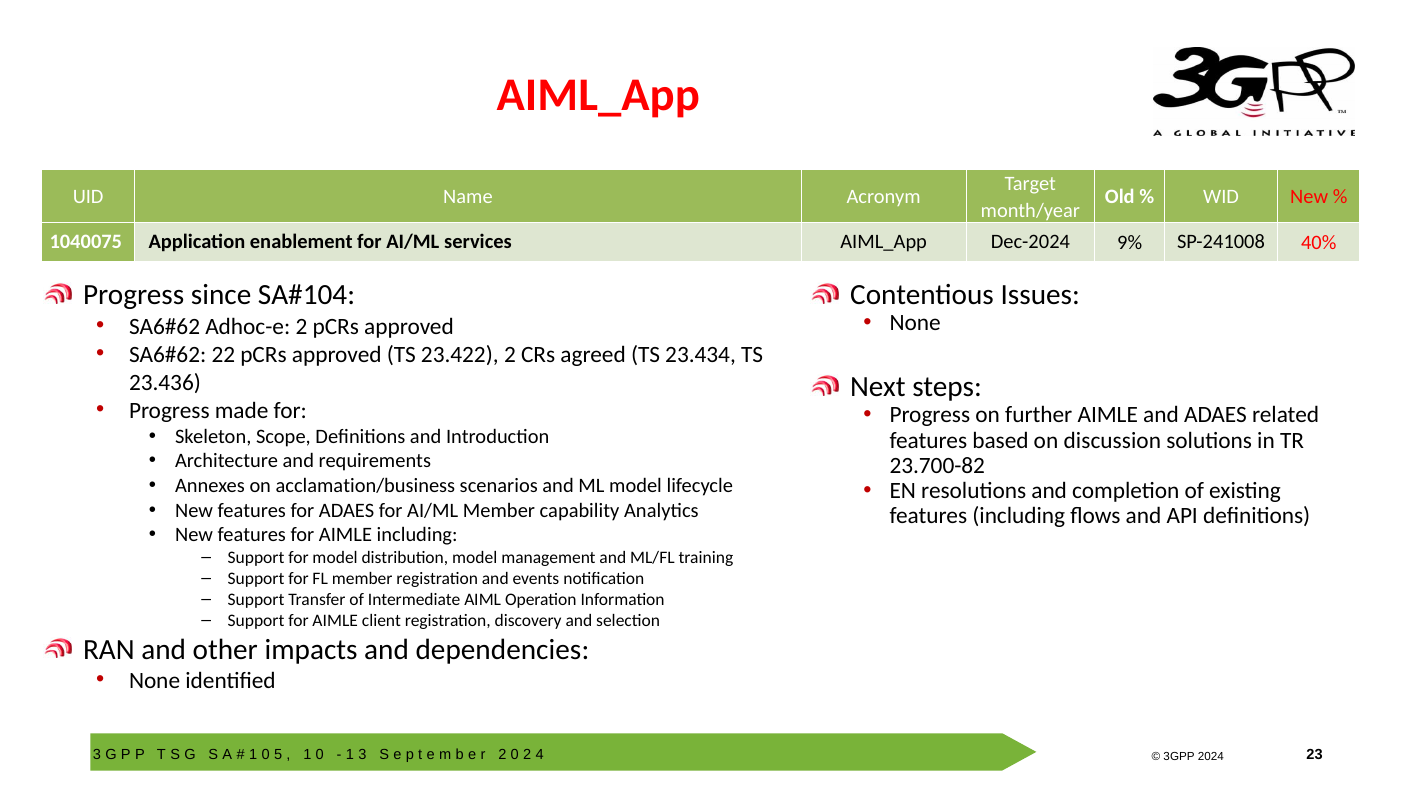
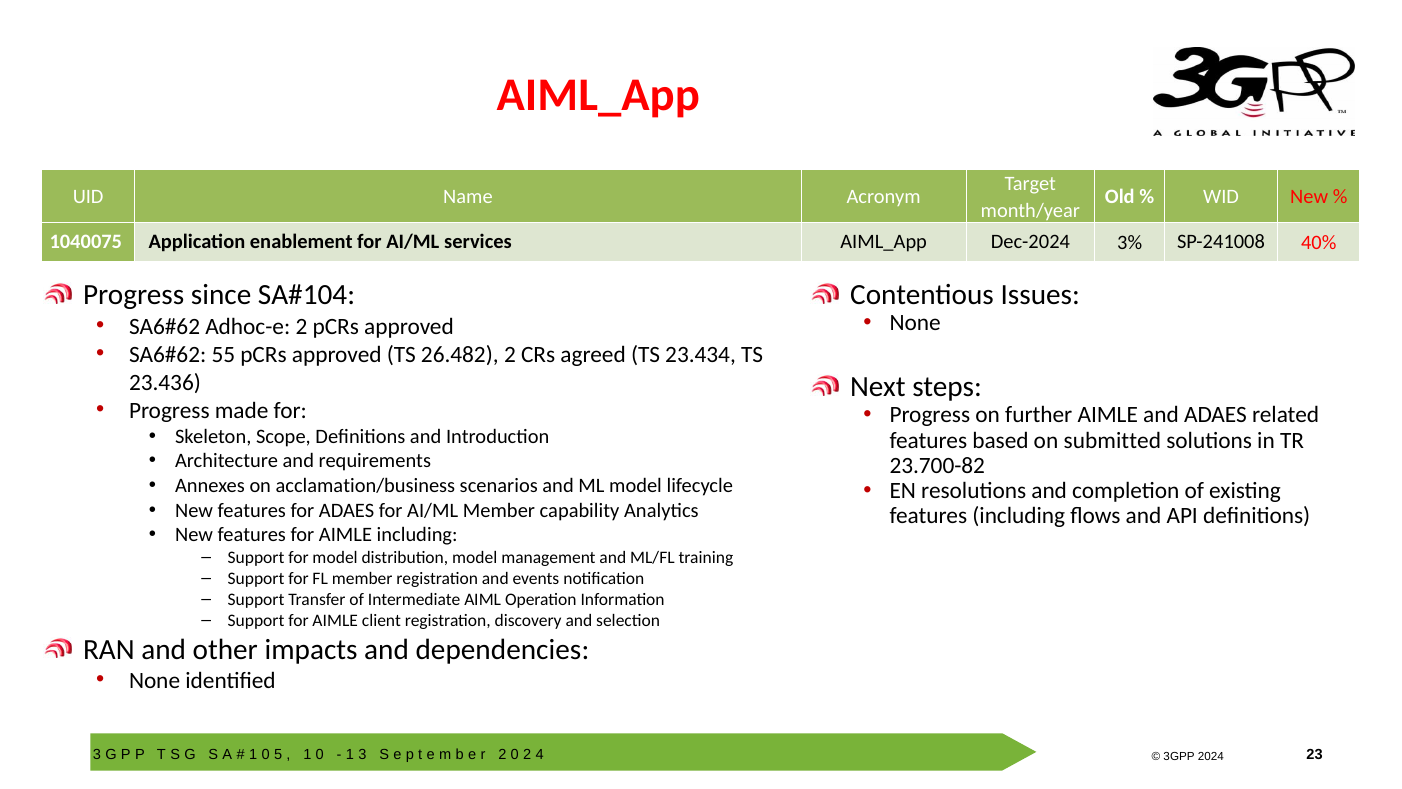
9%: 9% -> 3% (1130, 243)
22: 22 -> 55 (223, 354)
23.422: 23.422 -> 26.482 (460, 354)
discussion: discussion -> submitted (1112, 440)
